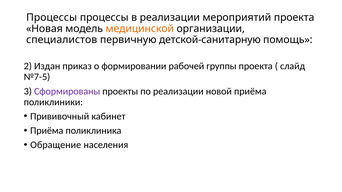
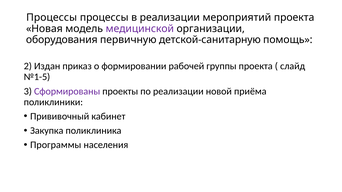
медицинской colour: orange -> purple (140, 29)
специалистов: специалистов -> оборудования (62, 40)
№7-5: №7-5 -> №1-5 (37, 77)
Приёма: Приёма -> Закупка (47, 131)
Обращение: Обращение -> Программы (56, 145)
